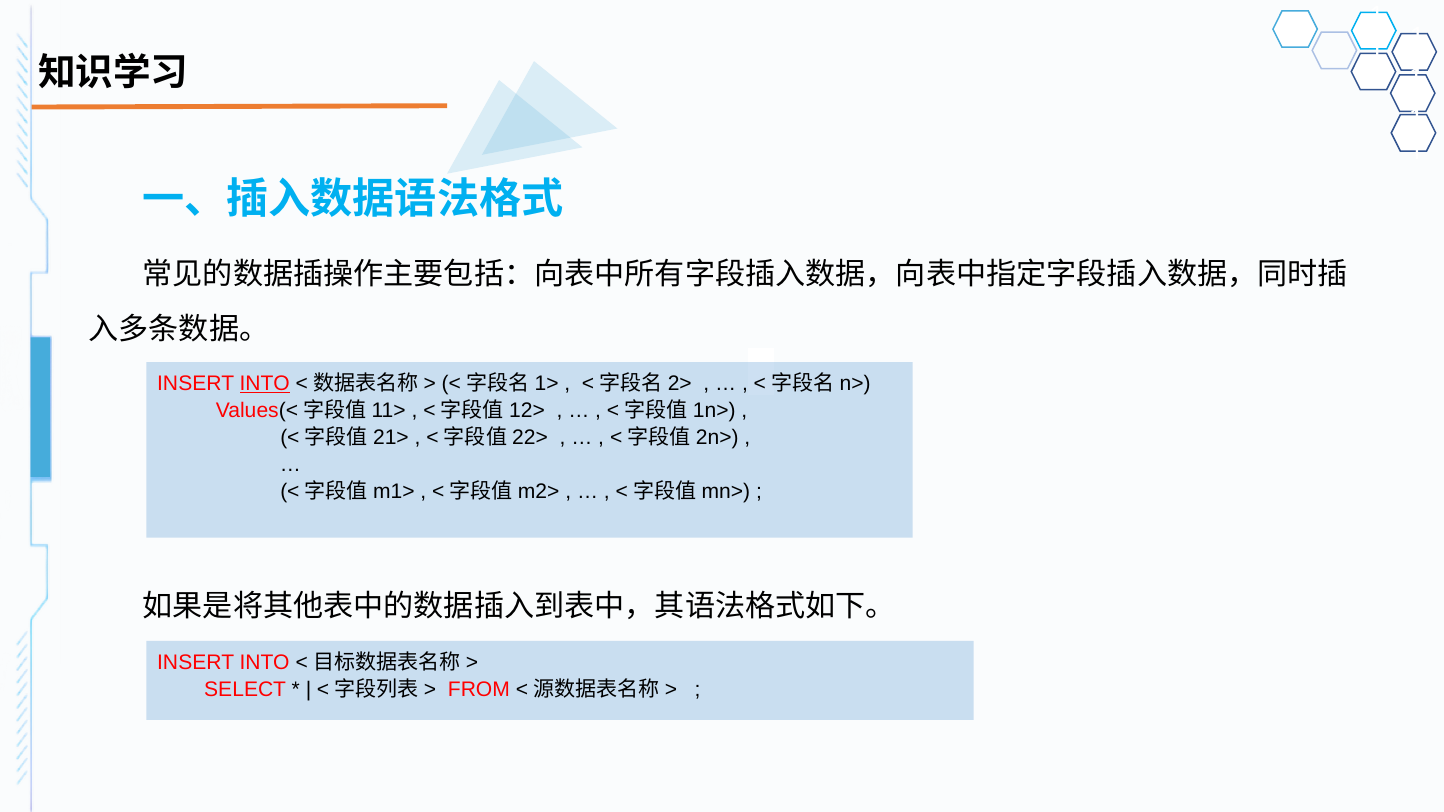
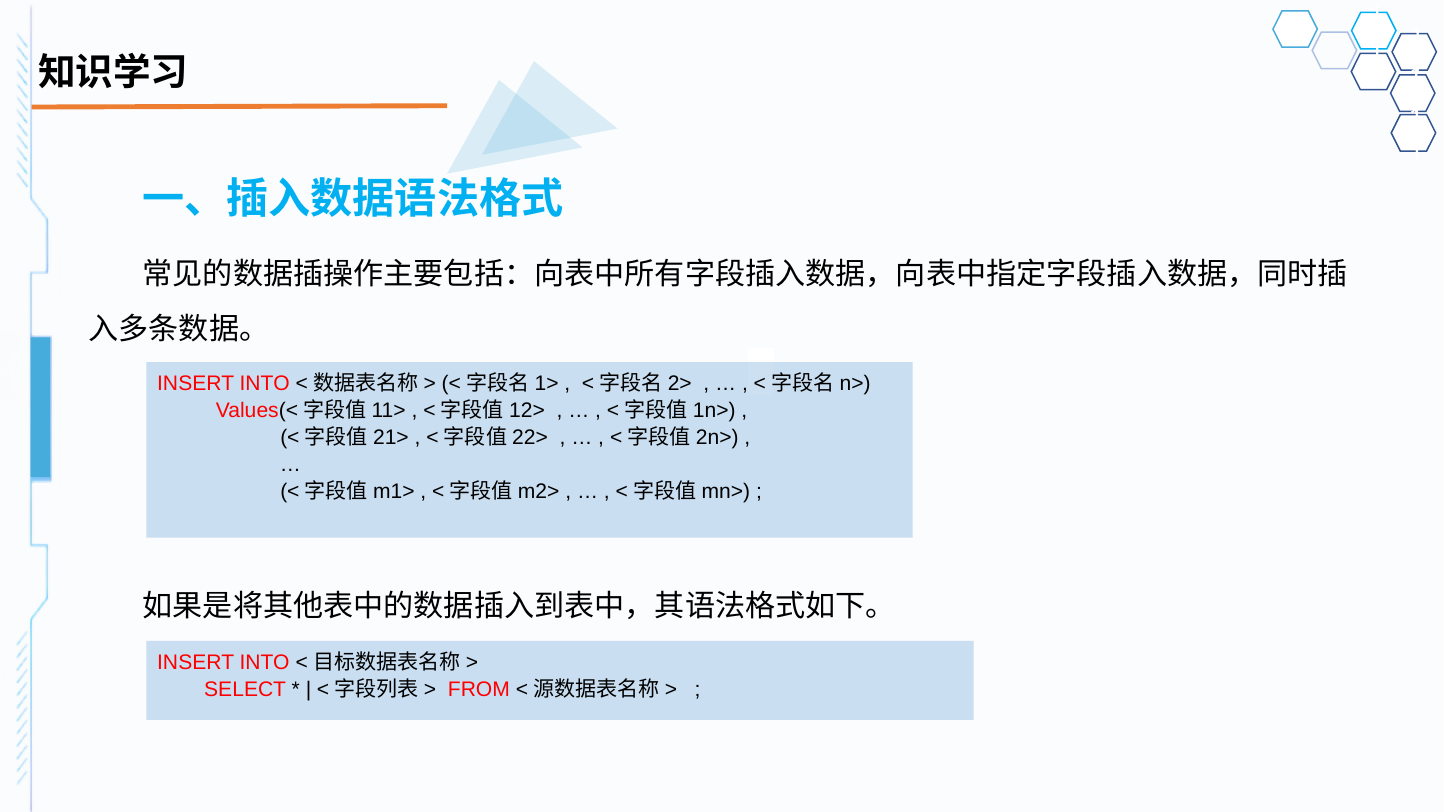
INTO underline: present -> none (265, 384)
